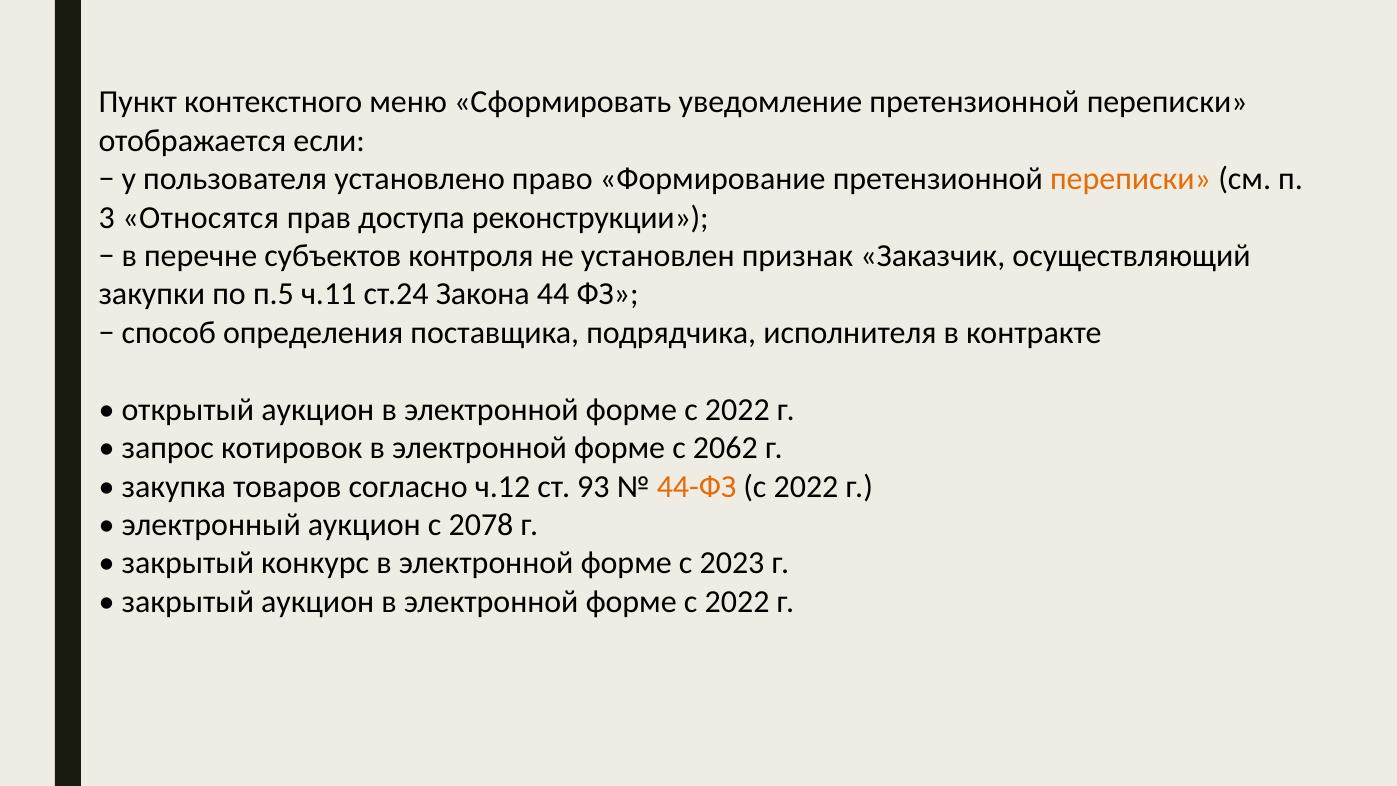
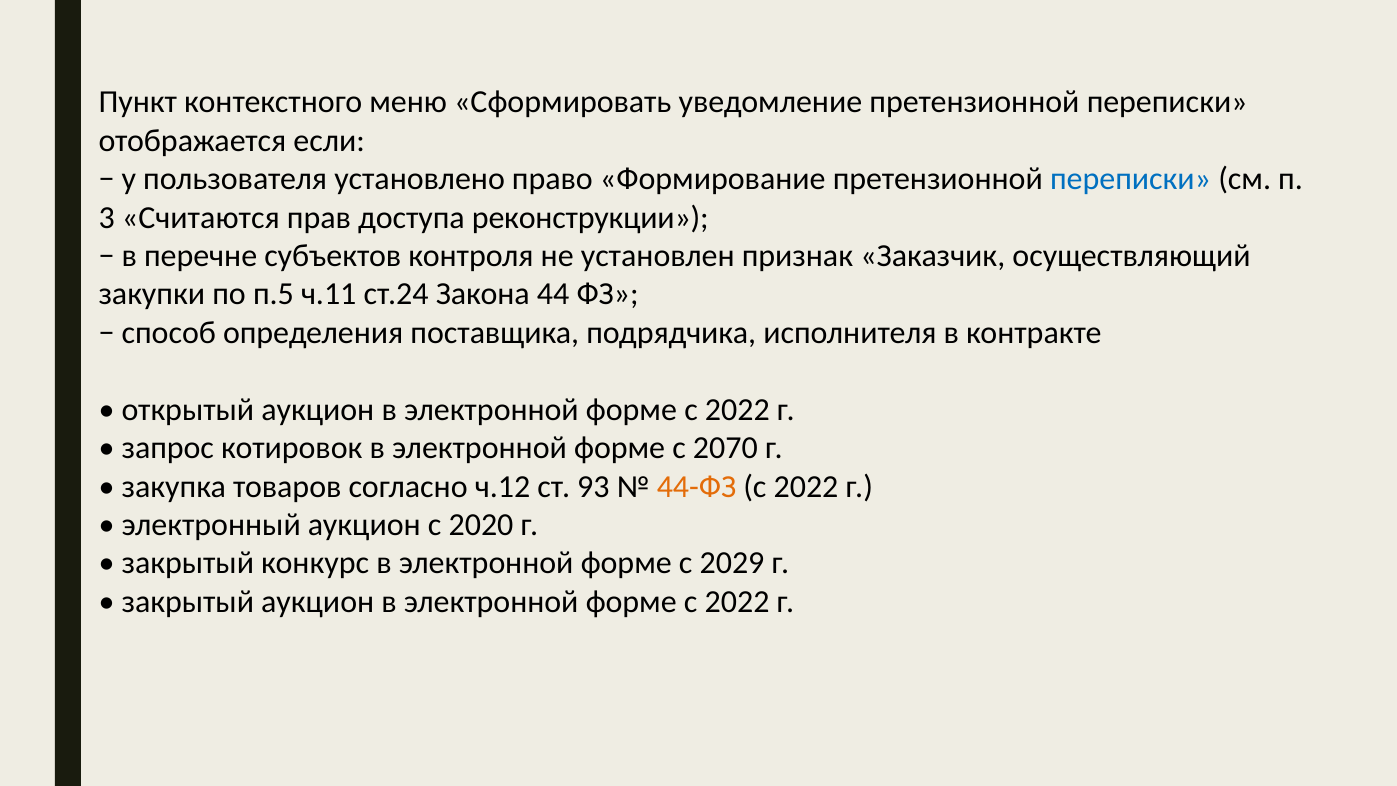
переписки colour: orange -> blue (1131, 179)
Относятся: Относятся -> Считаются (201, 218)
2062: 2062 -> 2070 (725, 448)
2078: 2078 -> 2020 (481, 525)
2023: 2023 -> 2029 (732, 563)
